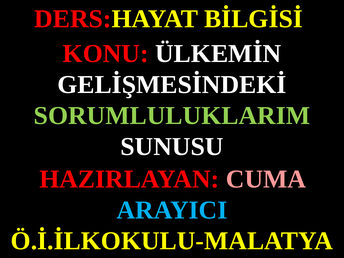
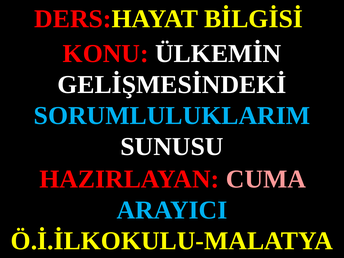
SORUMLULUKLARIM colour: light green -> light blue (172, 116)
